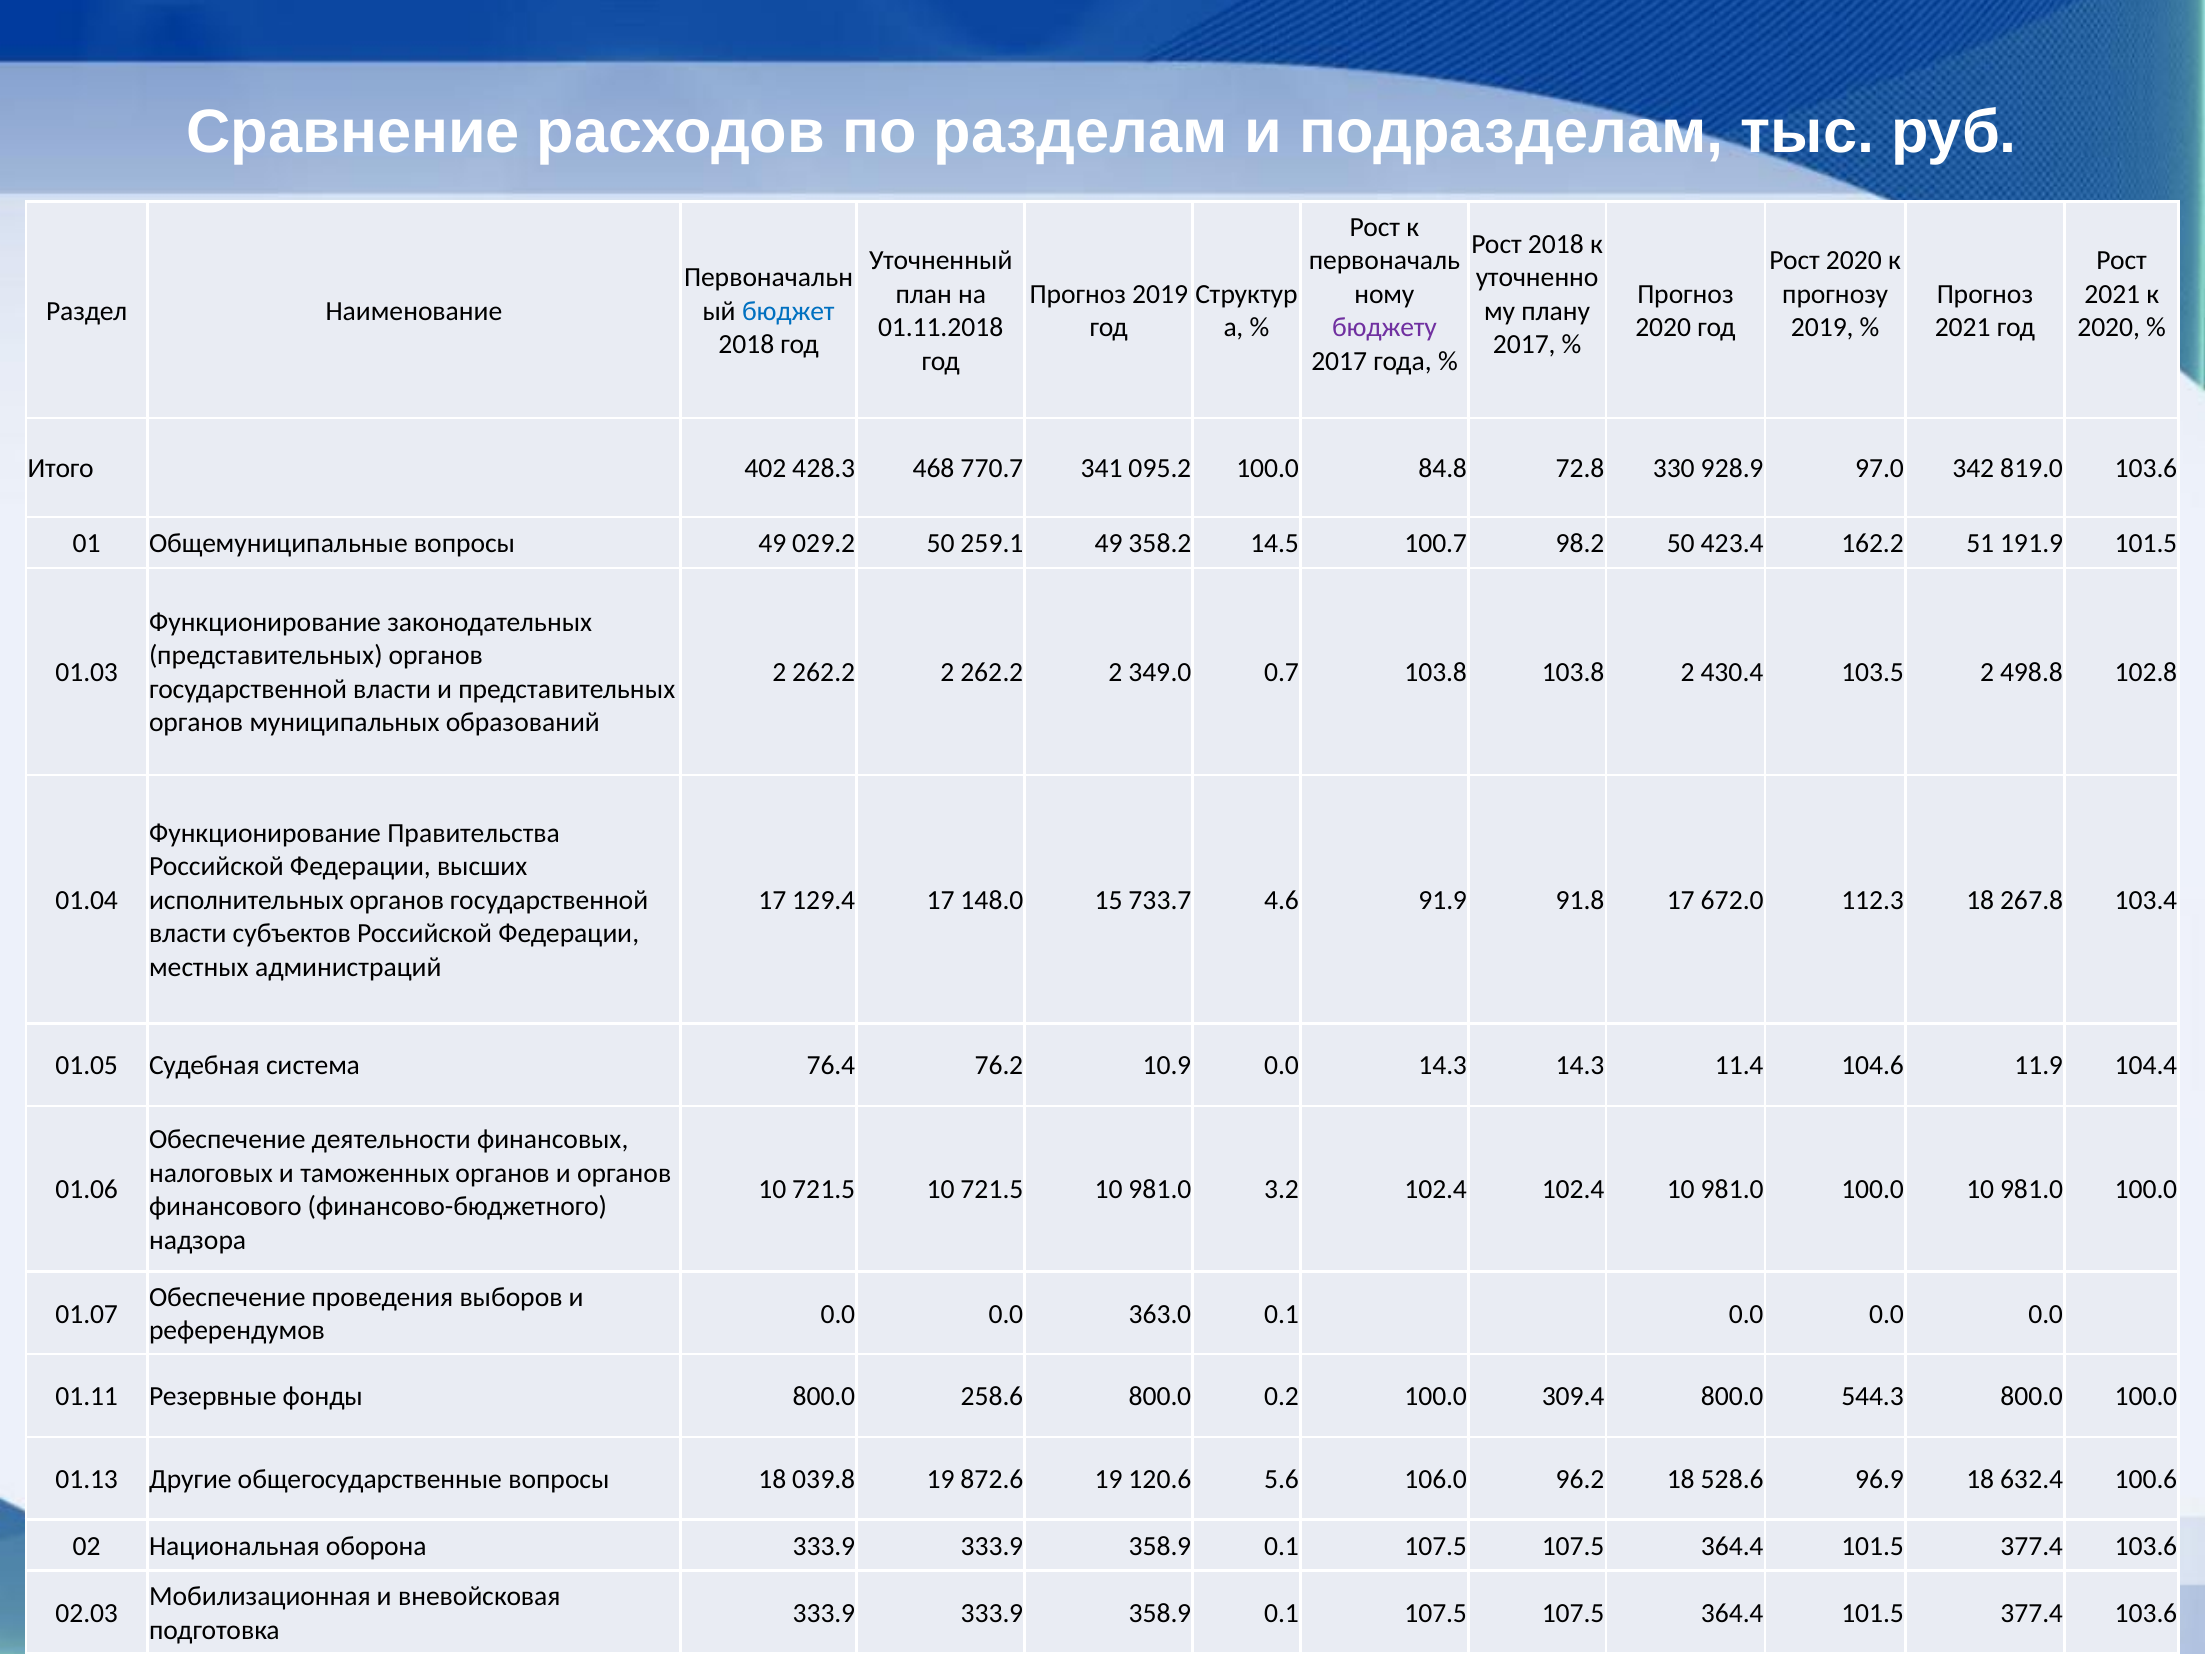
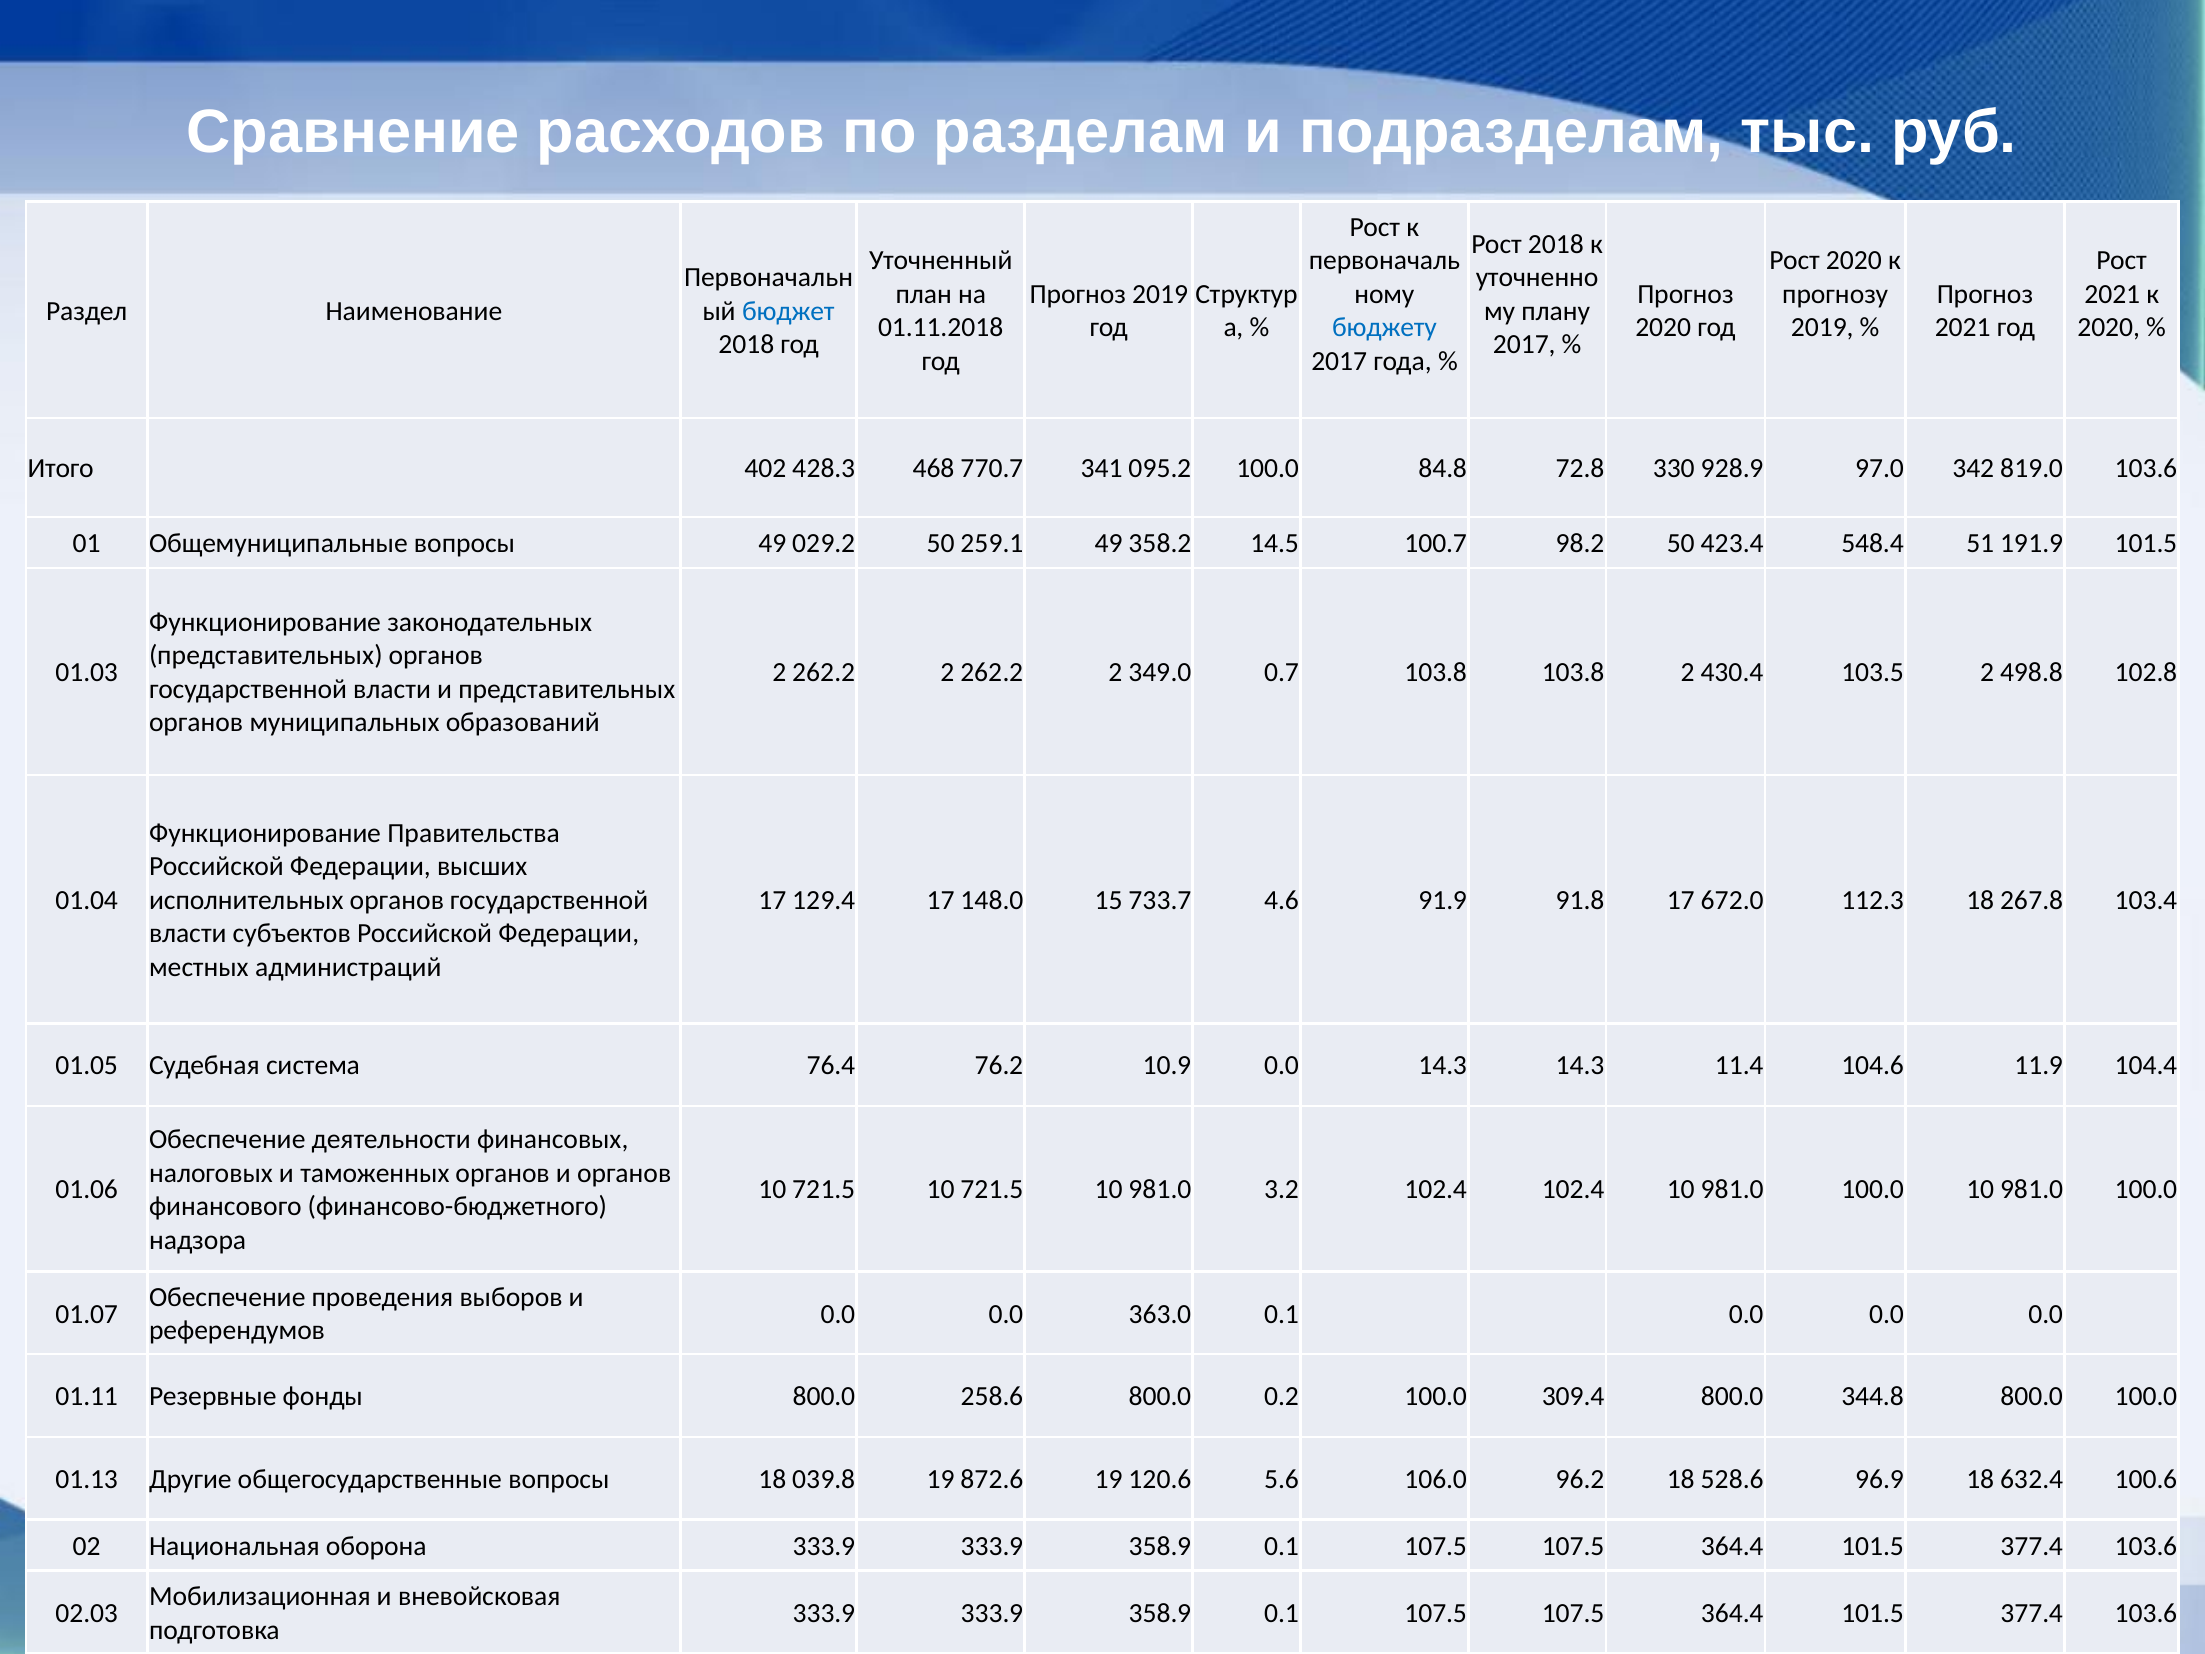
бюджету colour: purple -> blue (1385, 328)
162.2: 162.2 -> 548.4 (1873, 543)
544.3: 544.3 -> 344.8 (1873, 1396)
